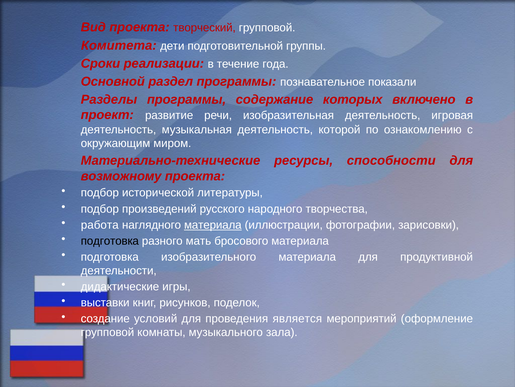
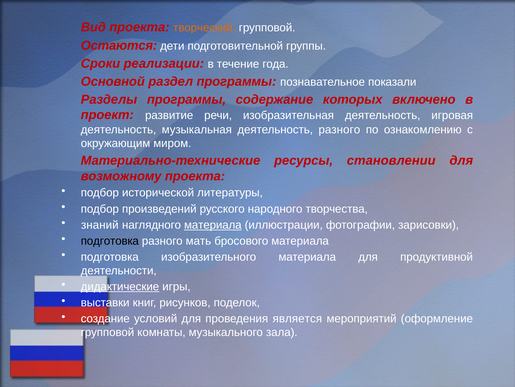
творческий colour: red -> orange (204, 28)
Комитета: Комитета -> Остаются (119, 45)
деятельность которой: которой -> разного (339, 129)
способности: способности -> становлении (391, 160)
работа: работа -> знаний (100, 224)
дидактические underline: none -> present (120, 286)
